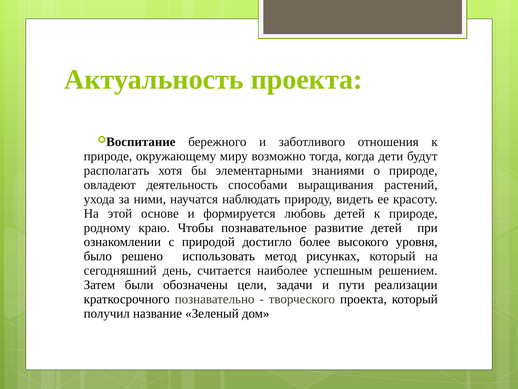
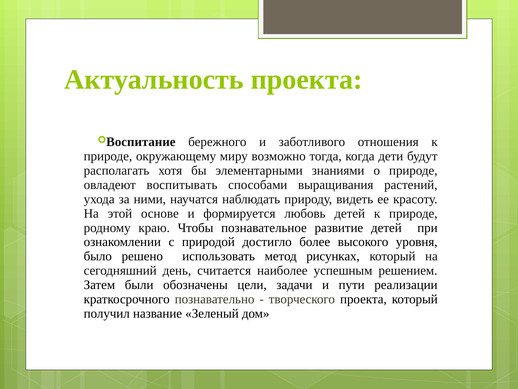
деятельность: деятельность -> воспитывать (182, 185)
